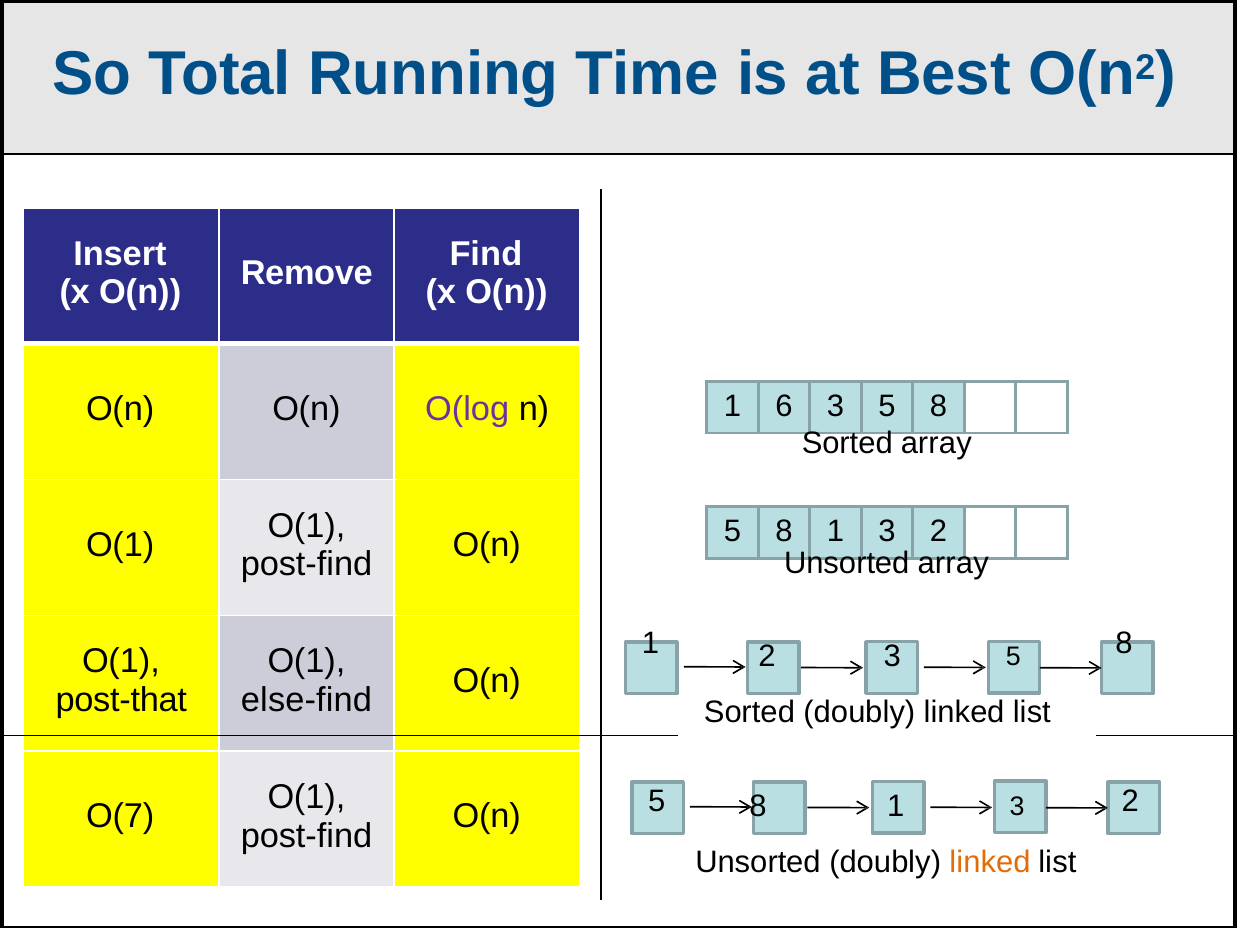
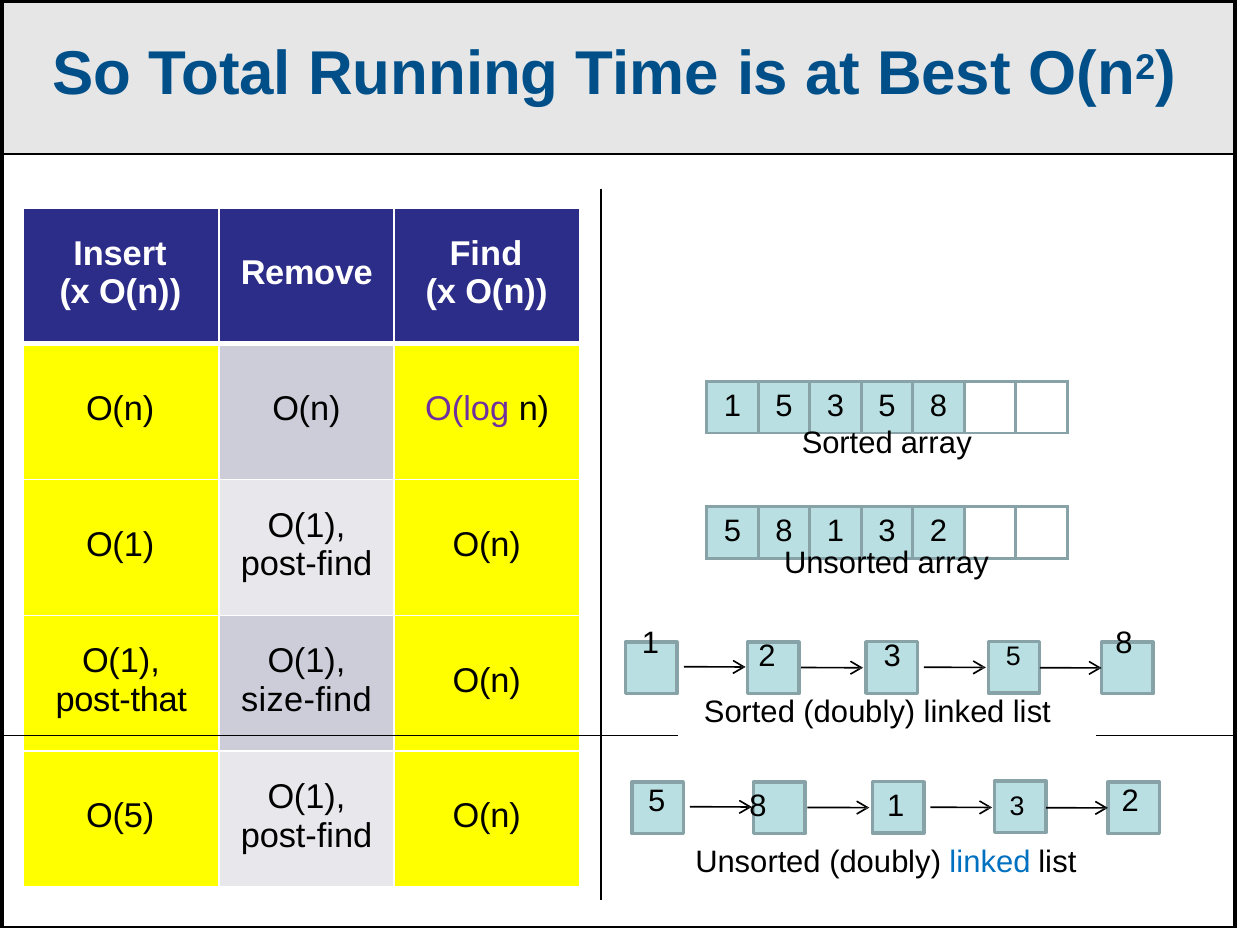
1 6: 6 -> 5 (784, 406)
else-find: else-find -> size-find (306, 700)
O(7: O(7 -> O(5 (120, 816)
linked colour: orange -> blue (990, 862)
